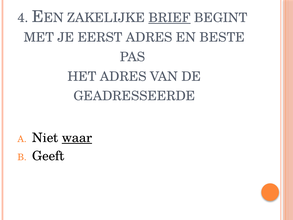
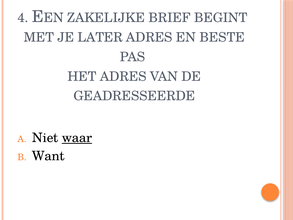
BRIEF underline: present -> none (169, 18)
EERST: EERST -> LATER (100, 37)
Geeft: Geeft -> Want (48, 156)
